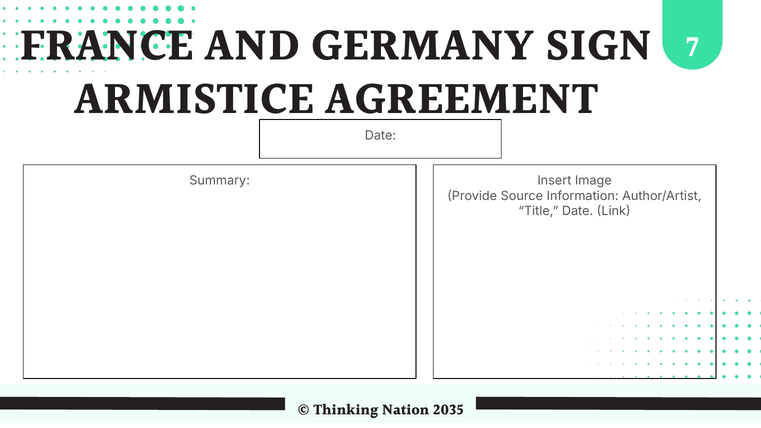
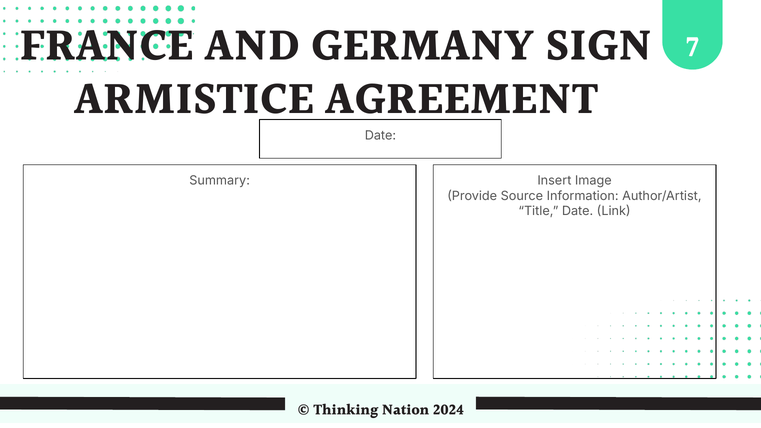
2035: 2035 -> 2024 (448, 410)
